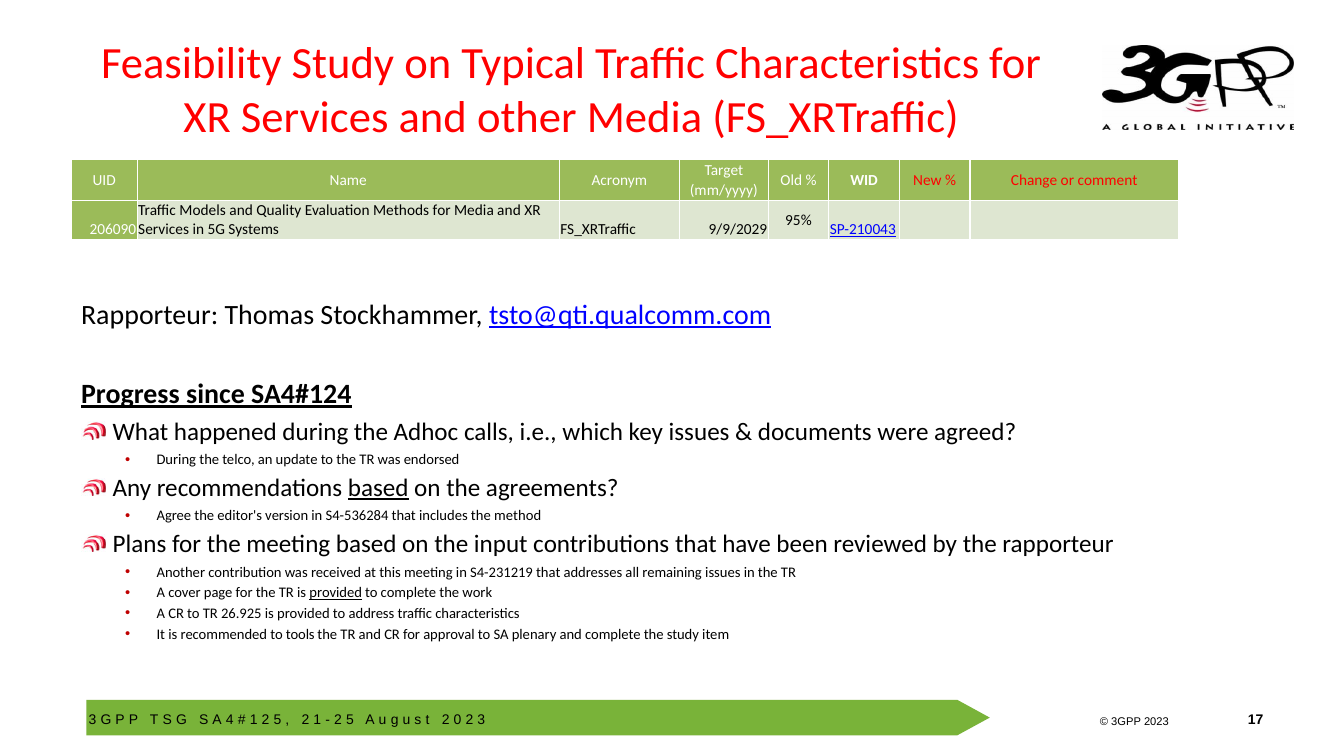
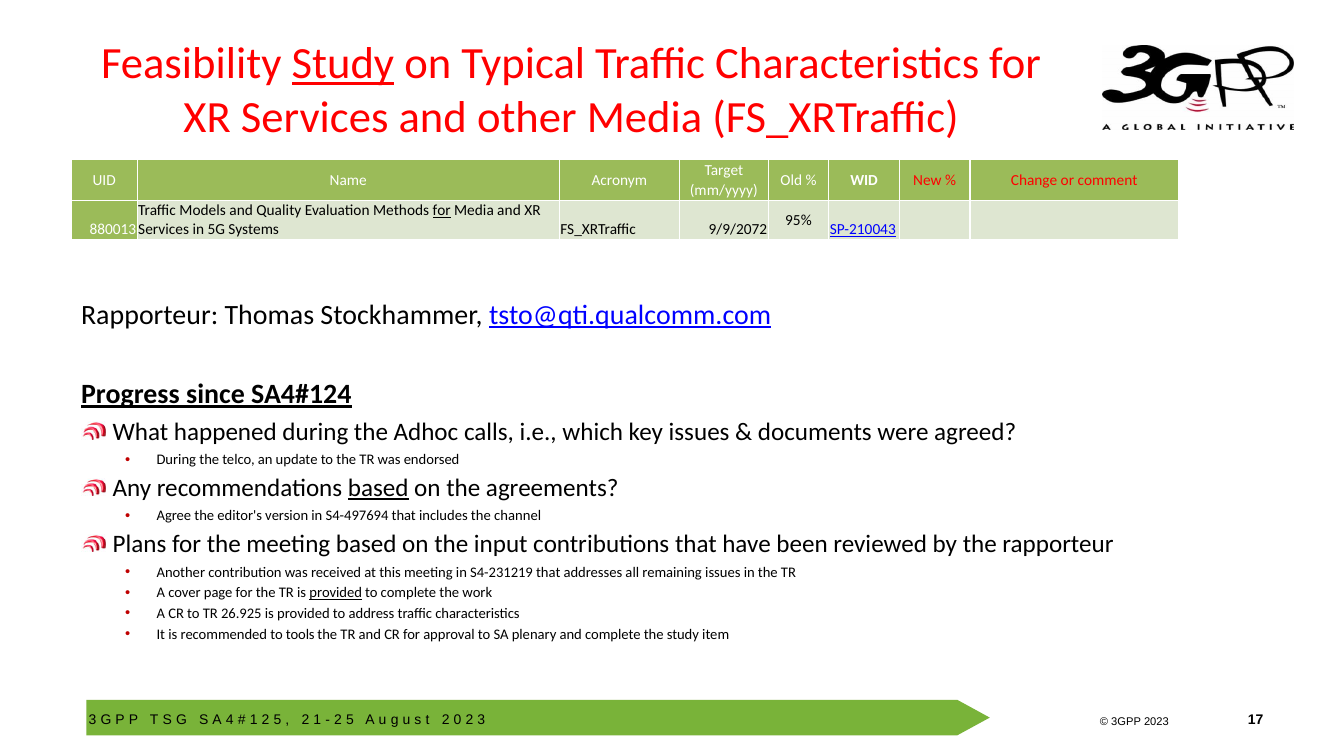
Study underline: none -> present (343, 64)
for underline: none -> present (442, 211)
206090: 206090 -> 880013 (113, 230)
9/9/2029: 9/9/2029 -> 9/9/2072 (738, 230)
S4-536284: S4-536284 -> S4-497694 (357, 516)
method: method -> channel (518, 516)
